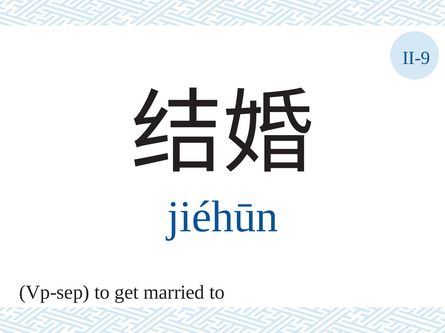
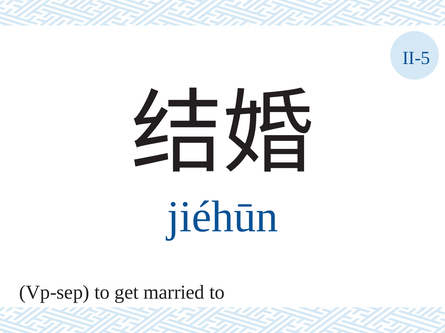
II-9: II-9 -> II-5 (416, 58)
